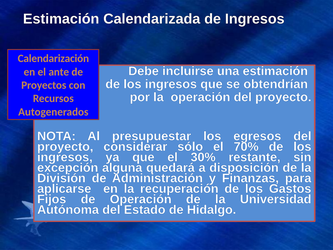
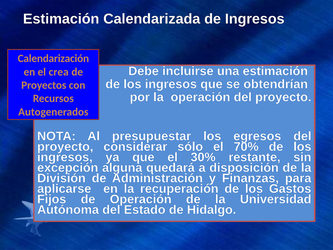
ante: ante -> crea (59, 72)
